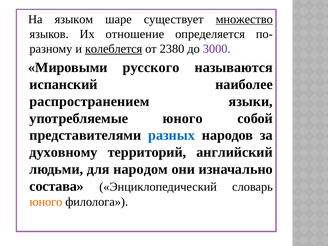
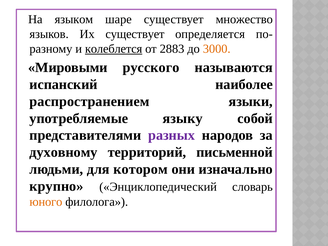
множество underline: present -> none (244, 19)
Их отношение: отношение -> существует (135, 34)
2380: 2380 -> 2883 (172, 49)
3000 colour: purple -> orange (217, 49)
употребляемые юного: юного -> языку (183, 118)
разных colour: blue -> purple (172, 135)
английский: английский -> письменной (235, 152)
народом: народом -> котором (141, 169)
состава: состава -> крупно (56, 186)
